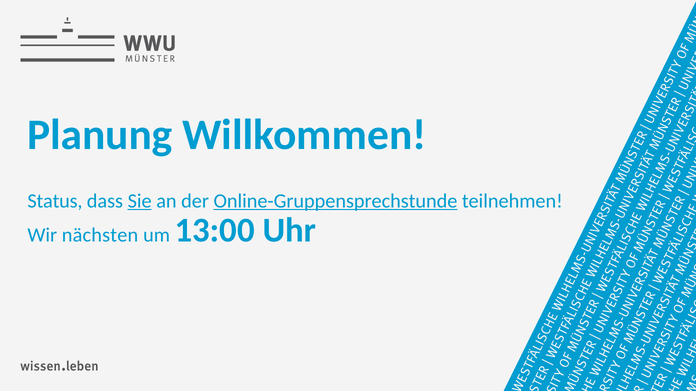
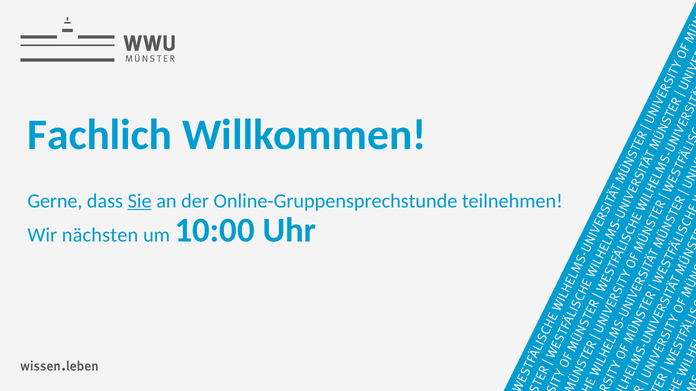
Planung: Planung -> Fachlich (100, 135)
Status: Status -> Gerne (55, 201)
Online-Gruppensprechstunde underline: present -> none (335, 201)
13:00: 13:00 -> 10:00 (215, 231)
